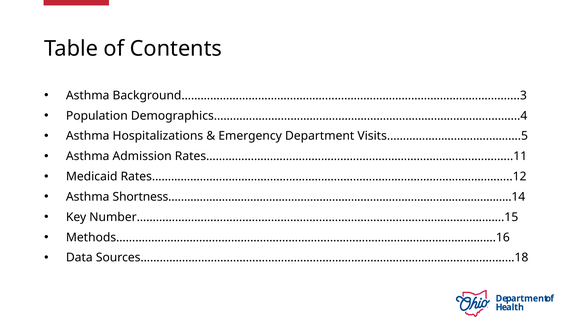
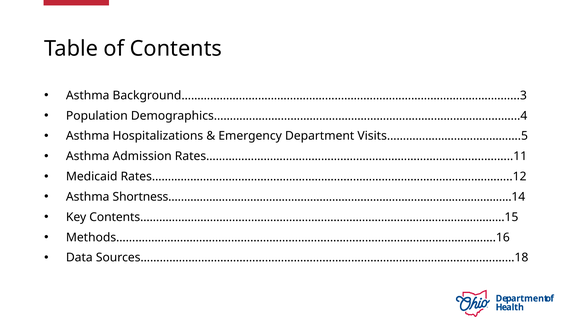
Number…………………………………………………………………………………………………….15: Number…………………………………………………………………………………………………….15 -> Contents…………………………………………………………………………………………………….15 (304, 217)
